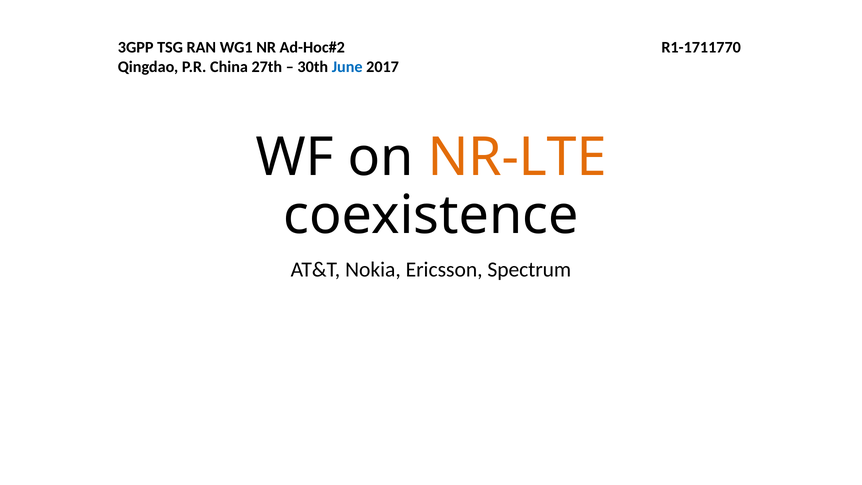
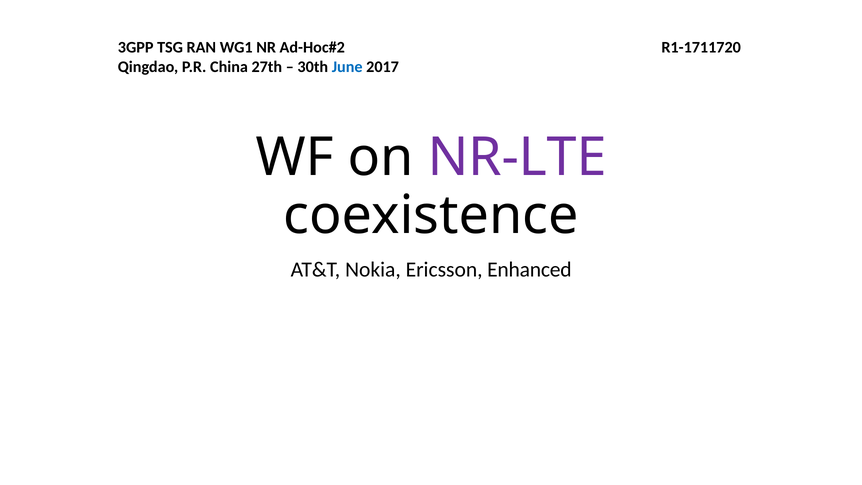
R1-1711770: R1-1711770 -> R1-1711720 (701, 48)
NR-LTE colour: orange -> purple (517, 157)
Spectrum: Spectrum -> Enhanced (529, 269)
